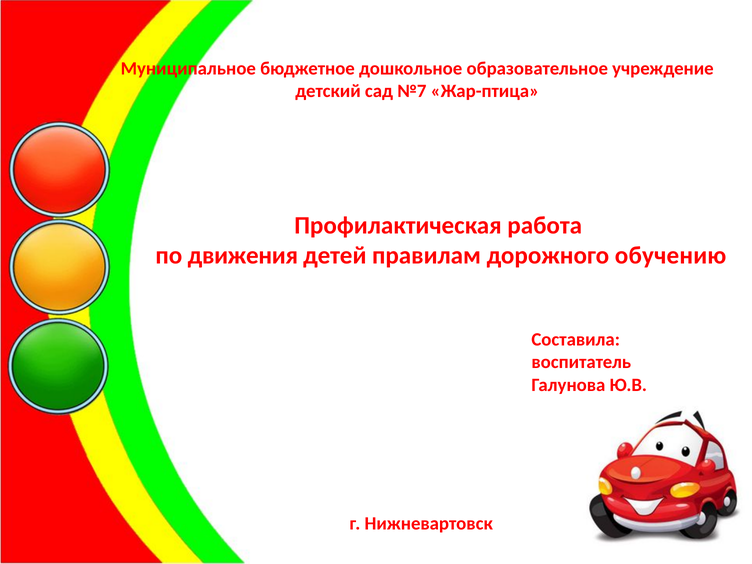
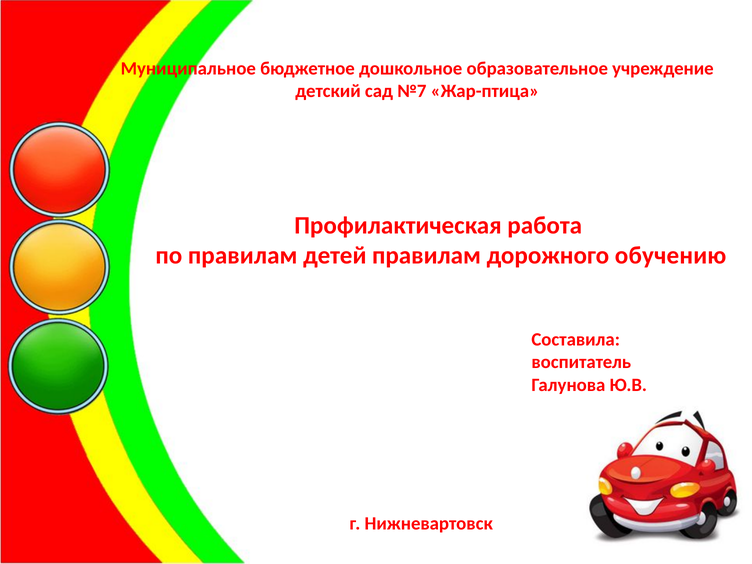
по движения: движения -> правилам (243, 256)
